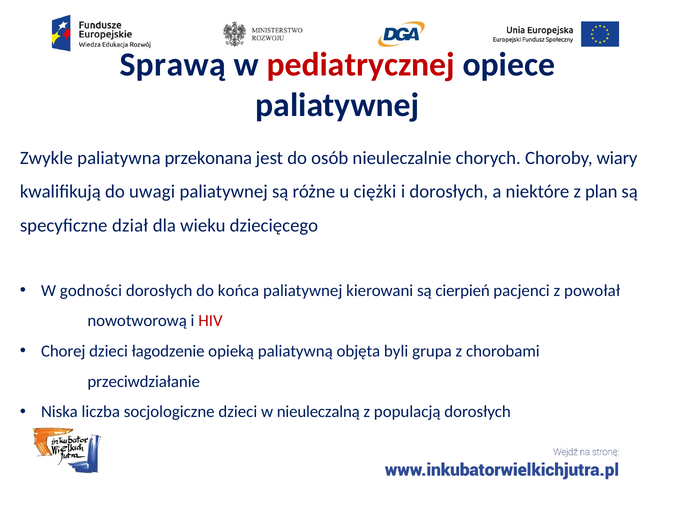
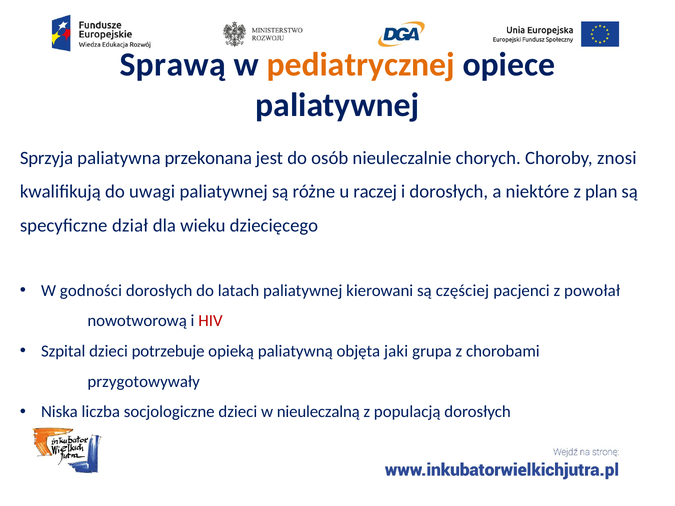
pediatrycznej colour: red -> orange (361, 65)
Zwykle: Zwykle -> Sprzyja (47, 158)
wiary: wiary -> znosi (617, 158)
ciężki: ciężki -> raczej (375, 192)
końca: końca -> latach (239, 291)
cierpień: cierpień -> częściej (462, 291)
Chorej: Chorej -> Szpital (63, 351)
łagodzenie: łagodzenie -> potrzebuje (168, 351)
byli: byli -> jaki (396, 351)
przeciwdziałanie: przeciwdziałanie -> przygotowywały (144, 382)
